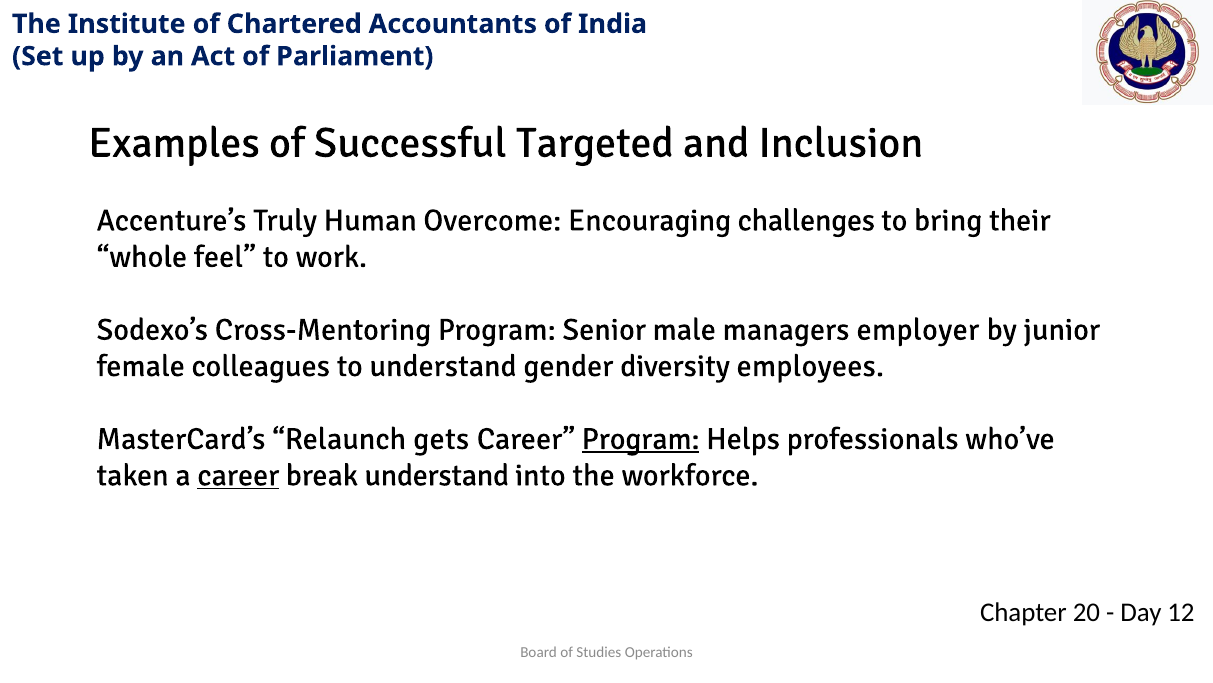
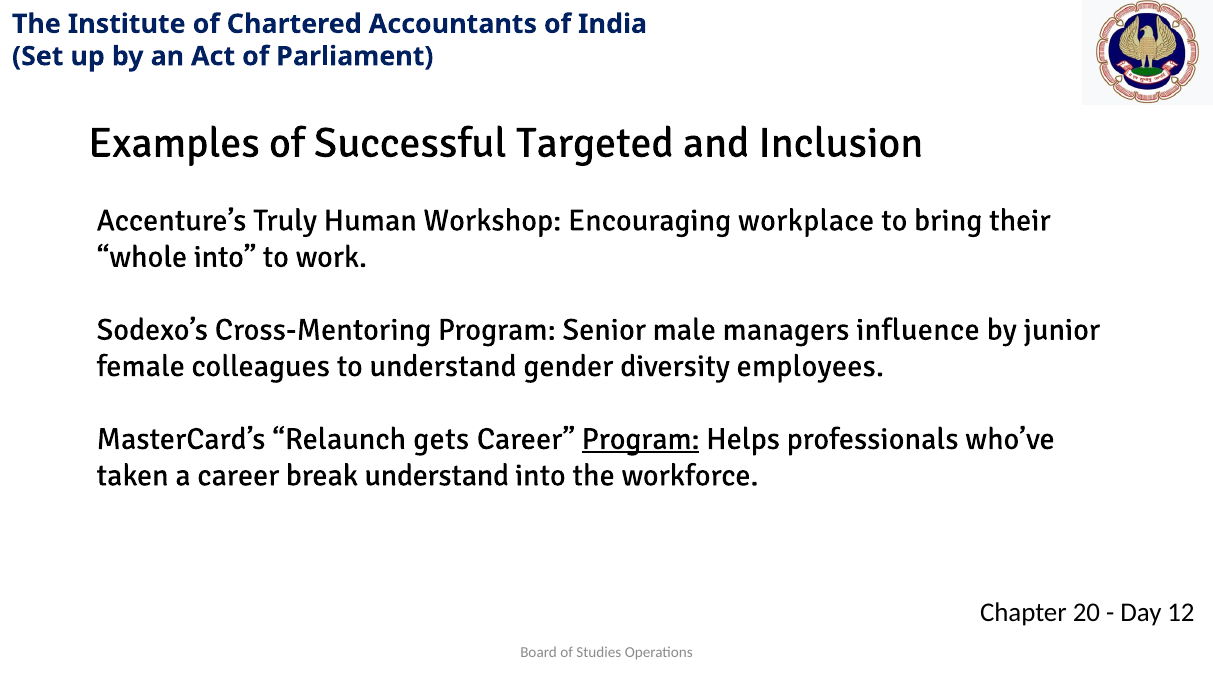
Overcome: Overcome -> Workshop (492, 220)
challenges: challenges -> workplace (806, 220)
whole feel: feel -> into (225, 257)
employer: employer -> influence (918, 329)
career underline: present -> none (238, 475)
